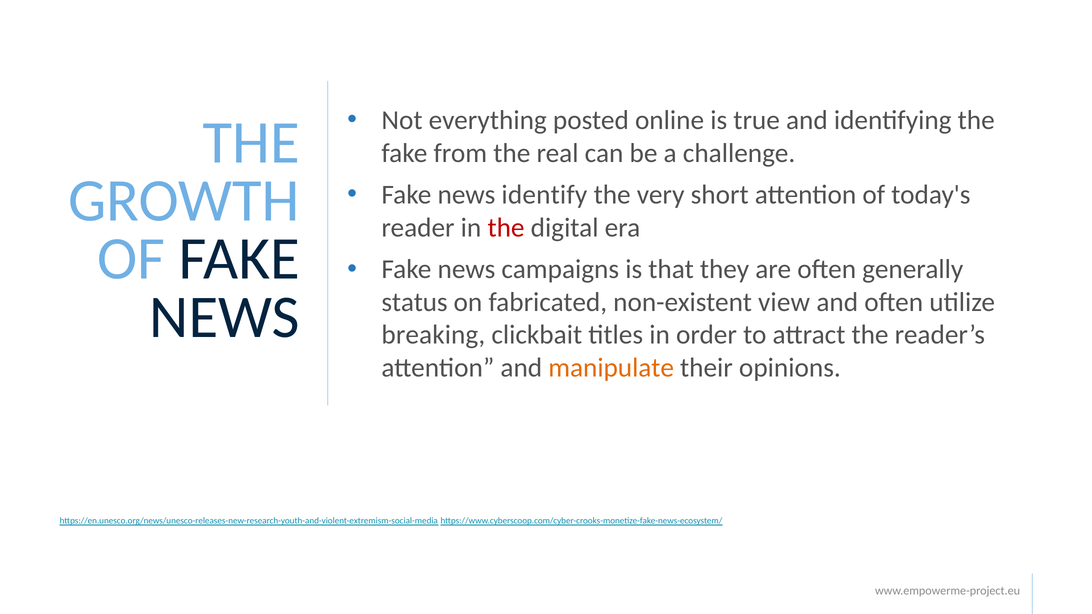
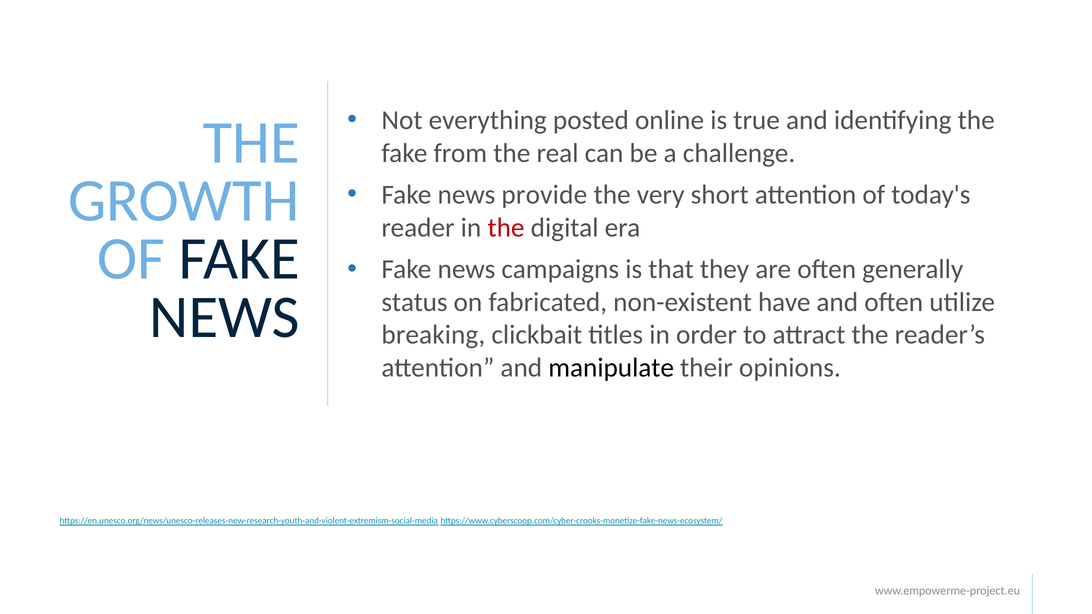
identify: identify -> provide (544, 195)
view: view -> have (784, 302)
manipulate colour: orange -> black (611, 368)
